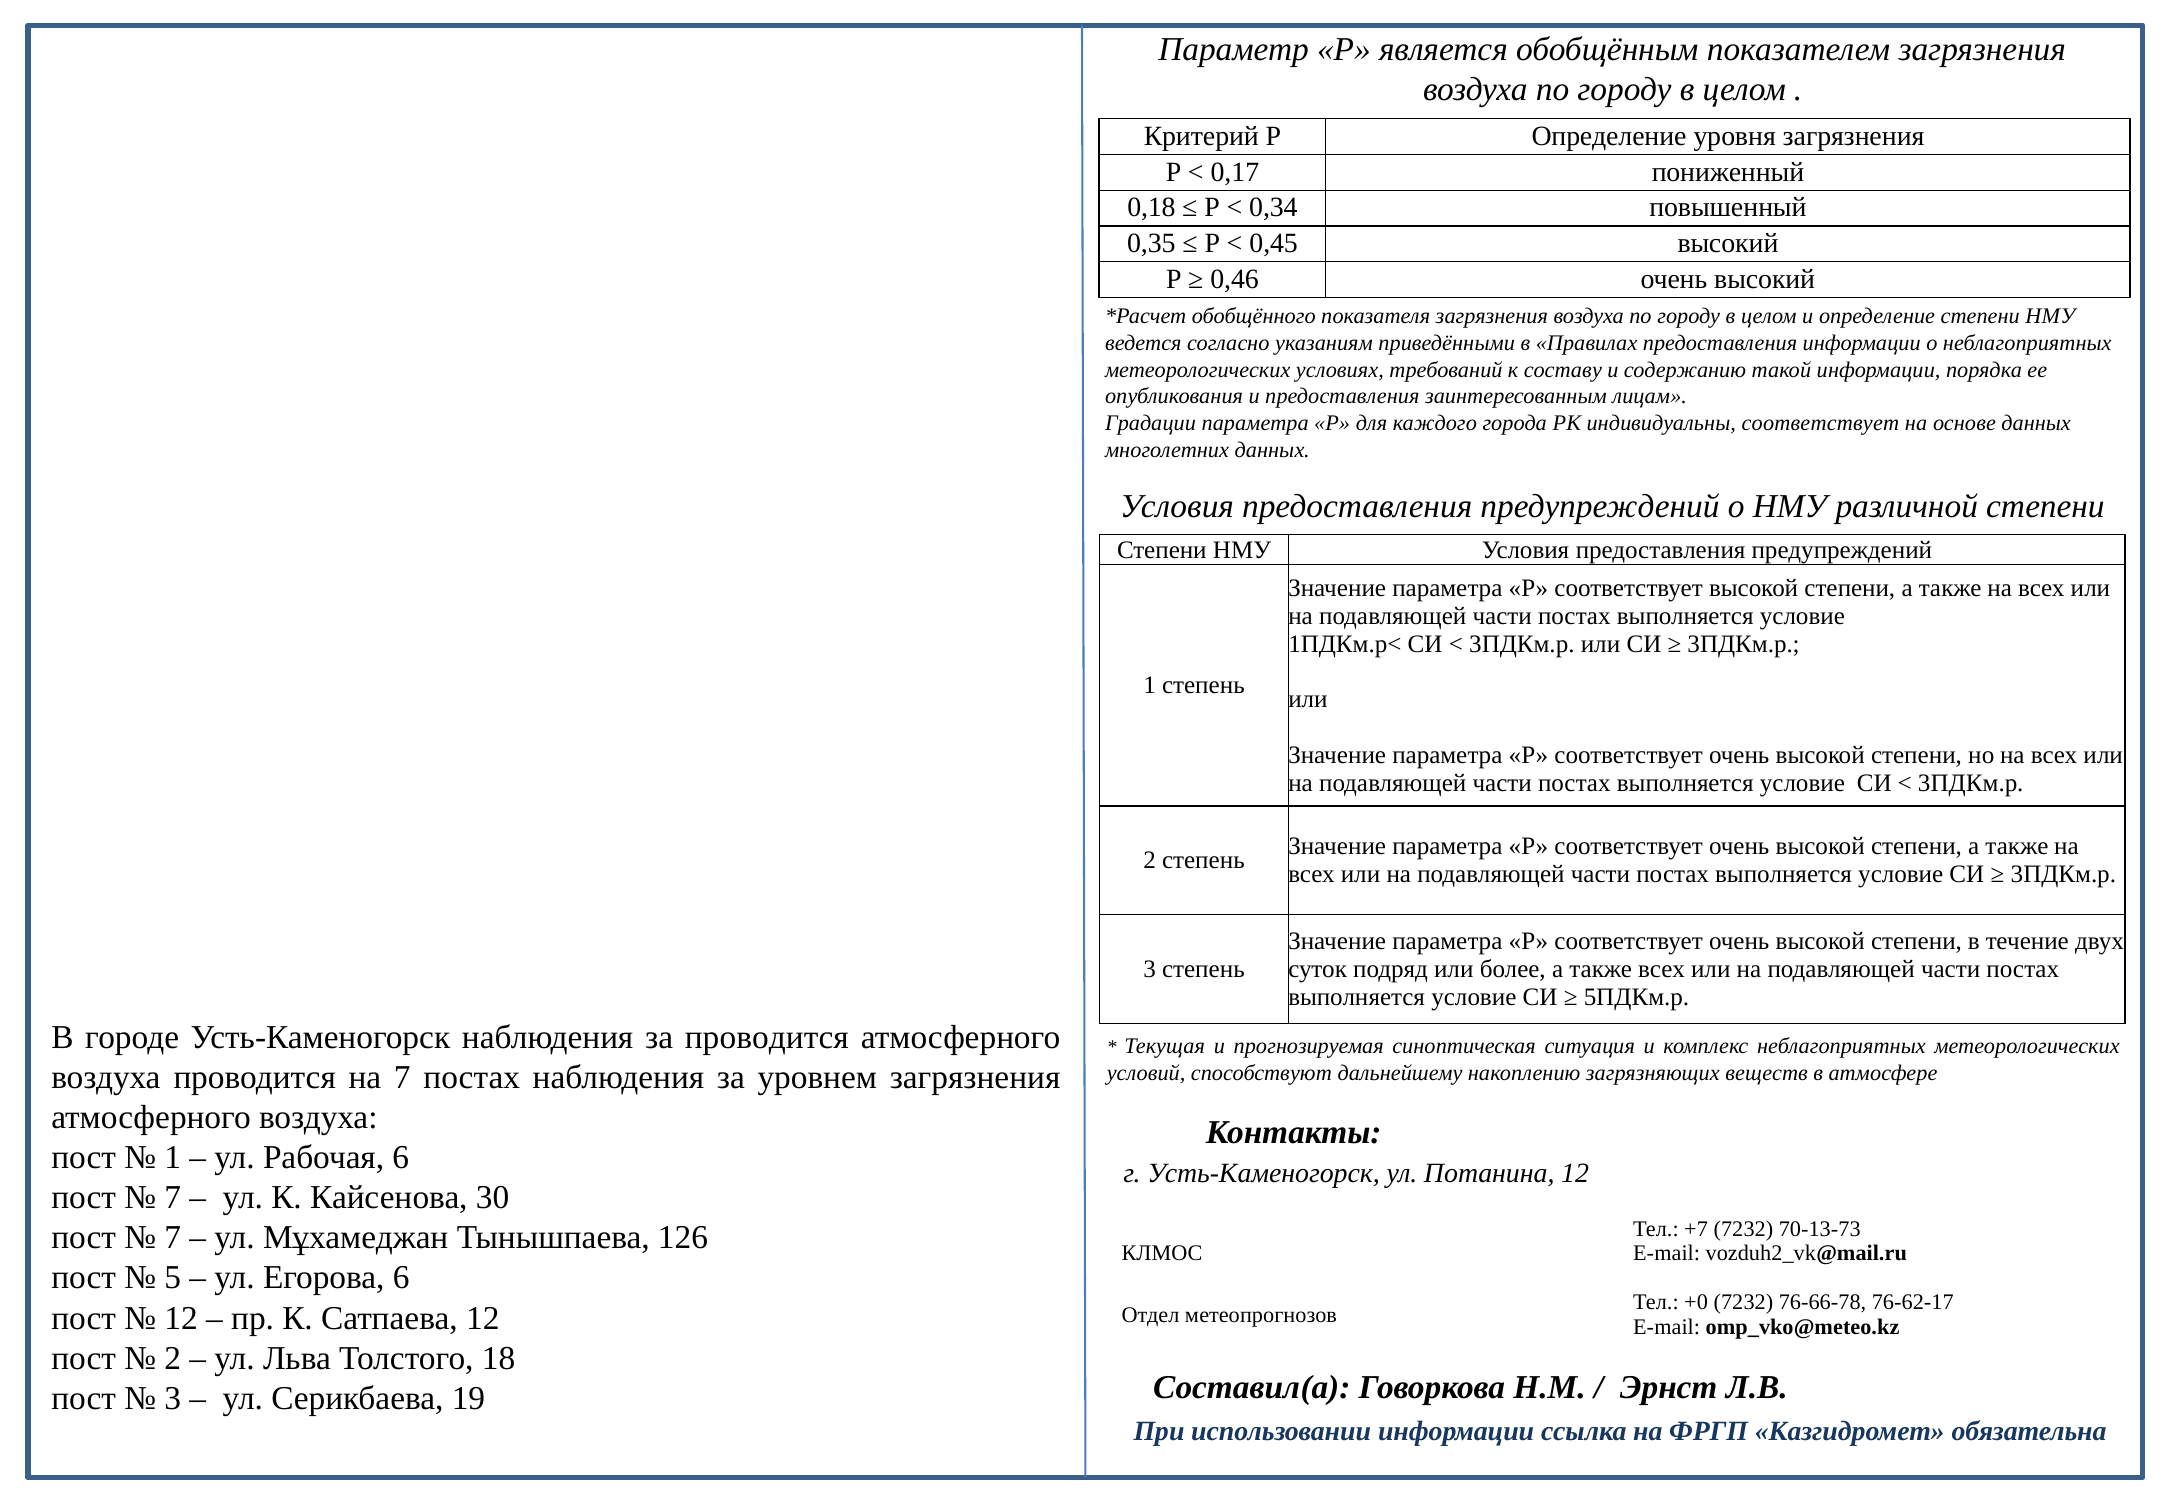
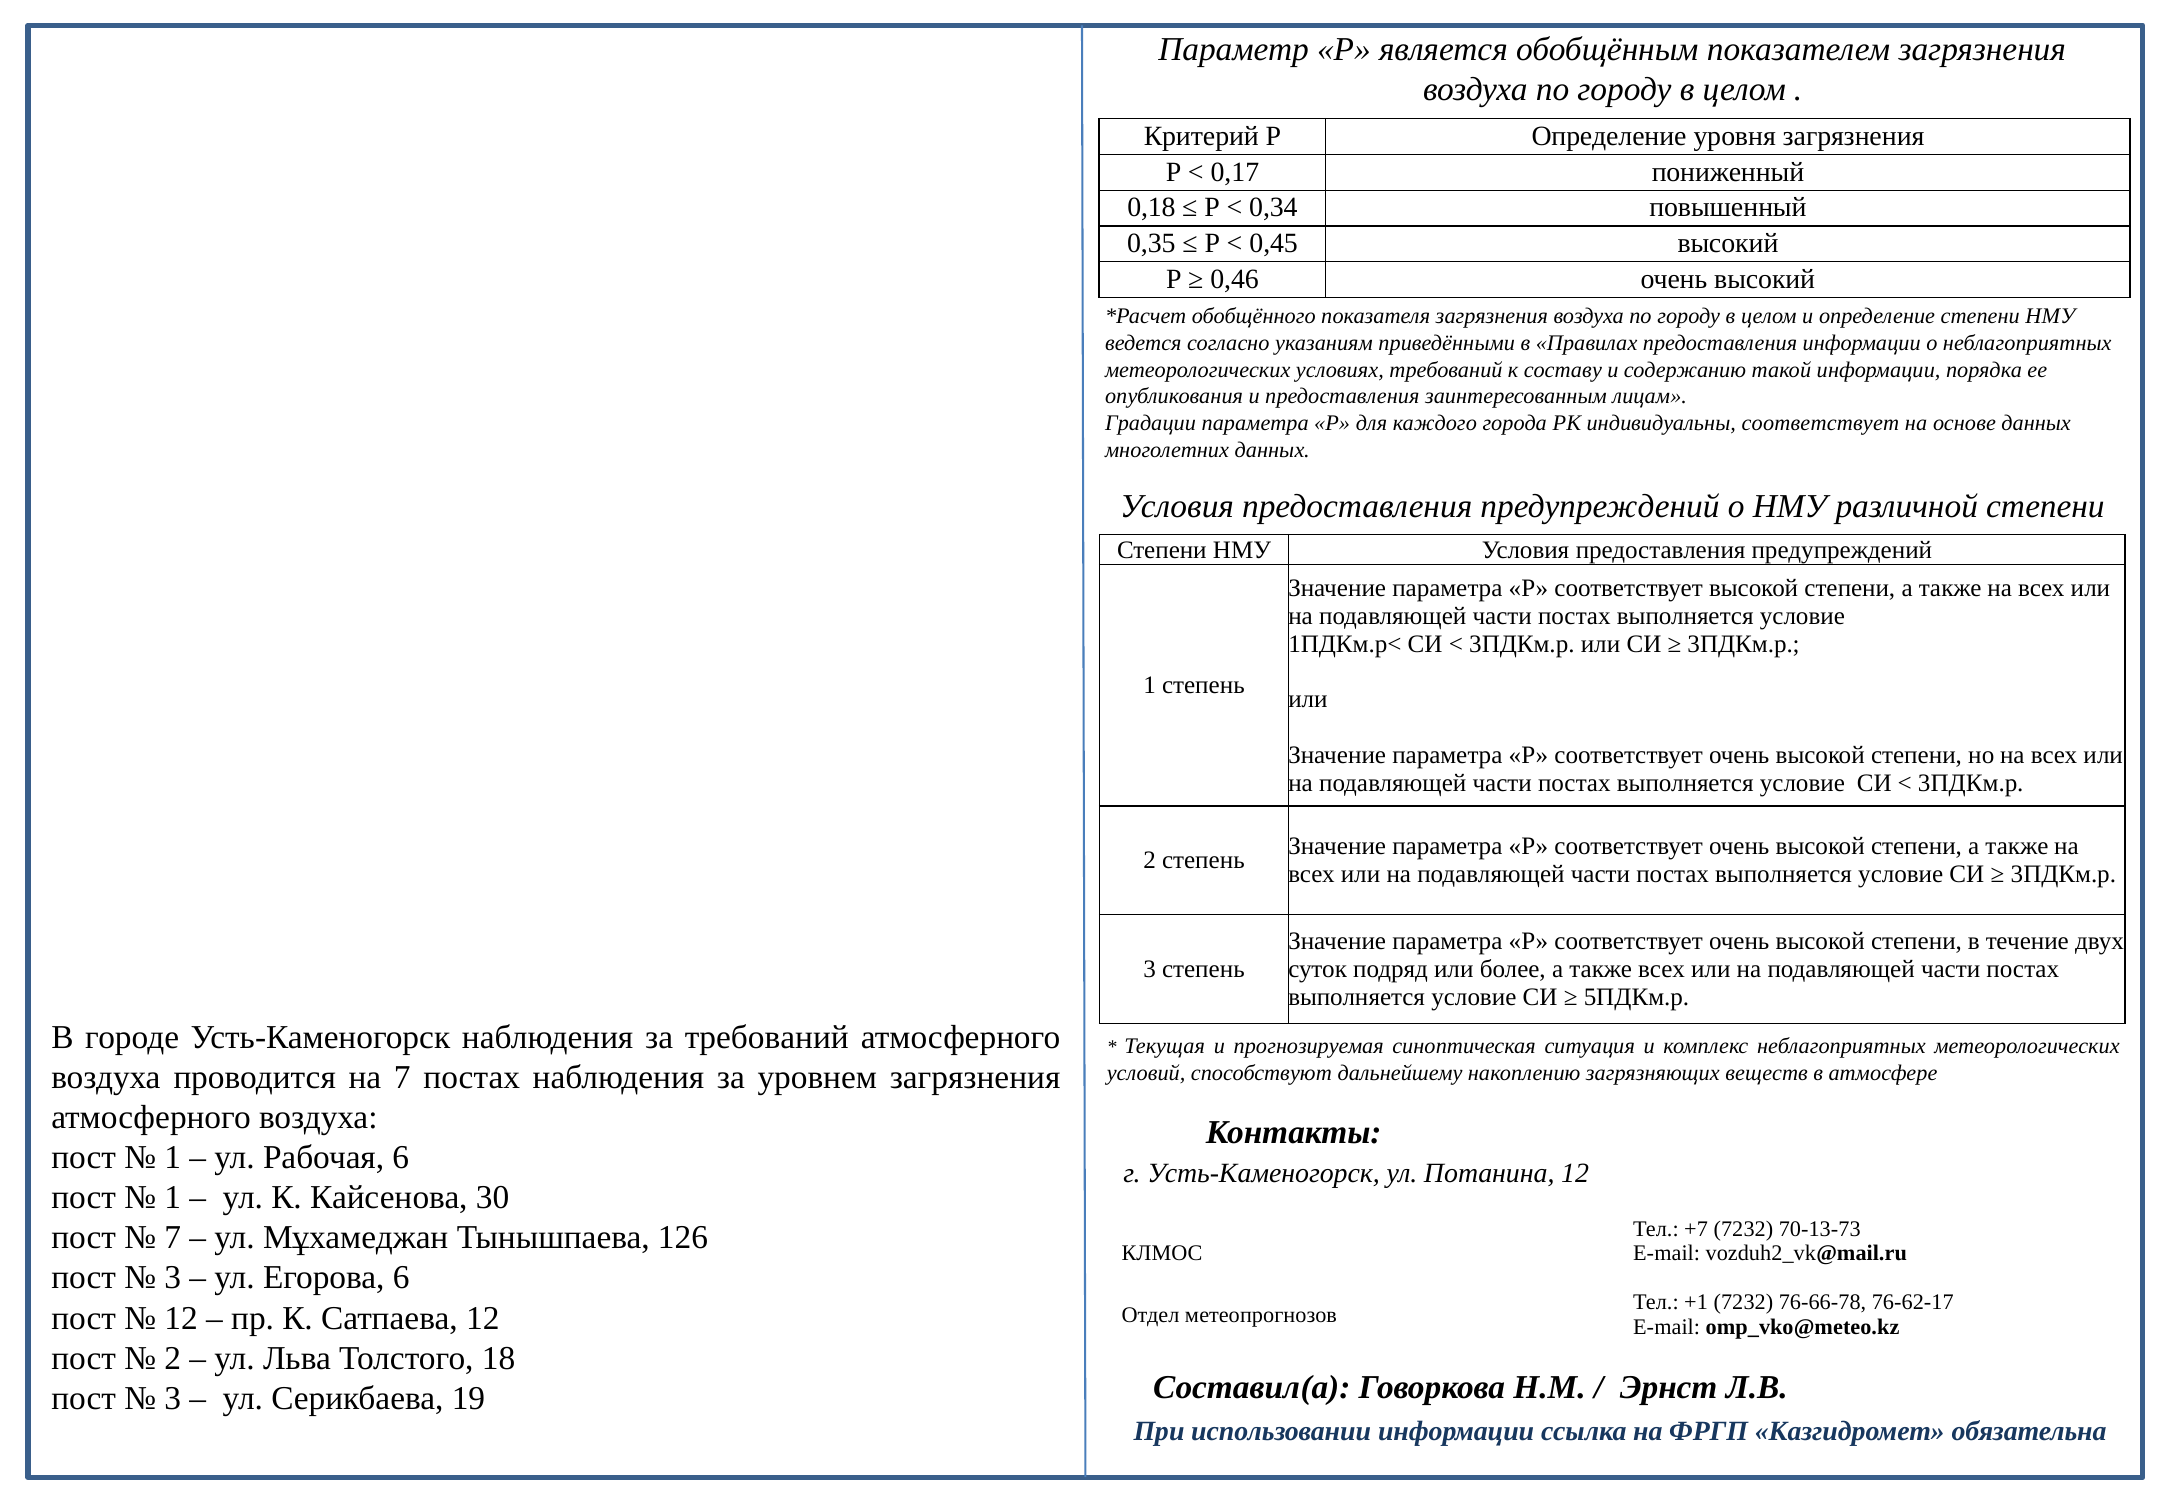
за проводится: проводится -> требований (767, 1037)
7: 7 -> 1 (173, 1198)
5: 5 -> 3 (173, 1278)
+0: +0 -> +1 (1696, 1302)
